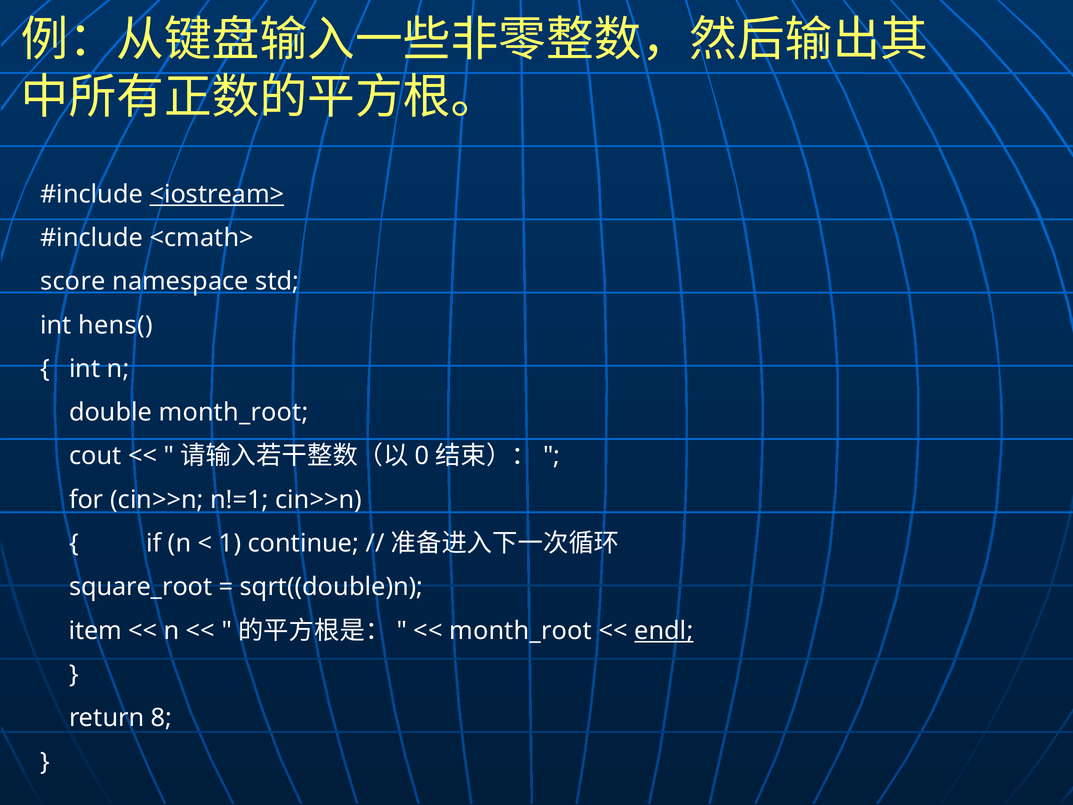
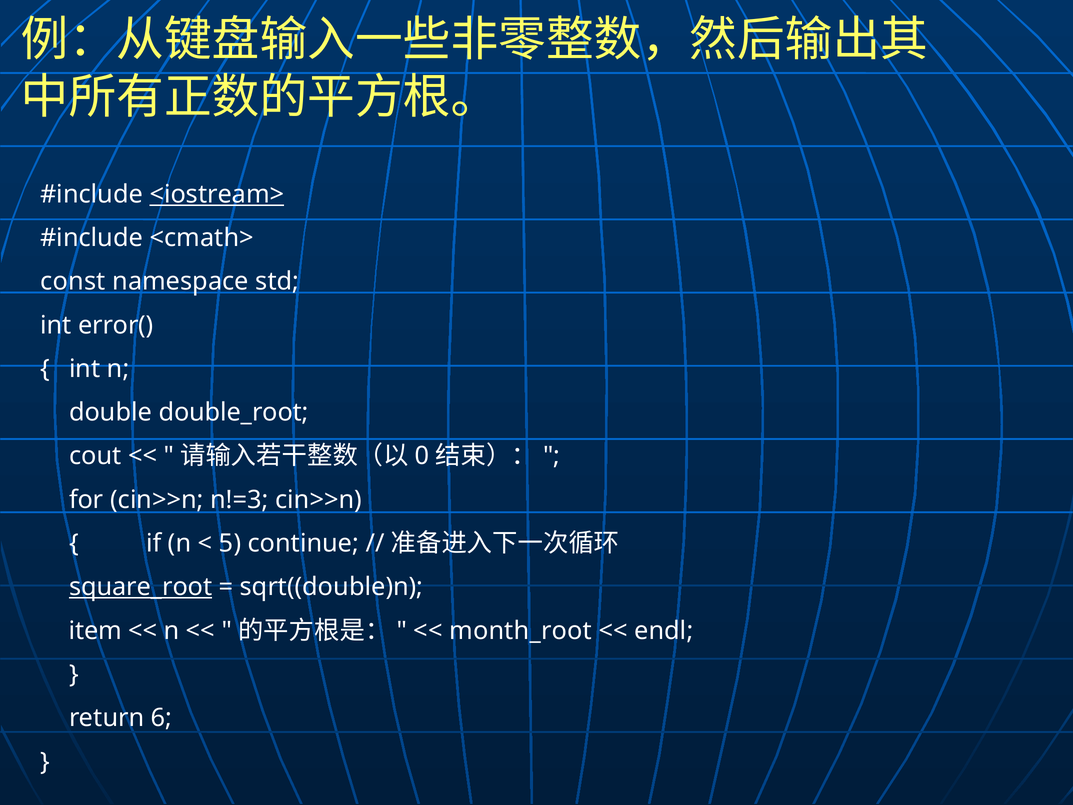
score: score -> const (73, 281)
hens(: hens( -> error( (116, 325)
double month_root: month_root -> double_root (234, 412)
n!=1: n!=1 -> n!=3 (239, 500)
1: 1 -> 5 (230, 543)
square_root underline: none -> present (141, 587)
endl underline: present -> none (664, 631)
8: 8 -> 6 (162, 718)
